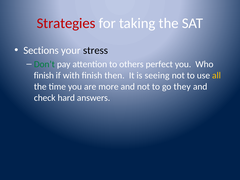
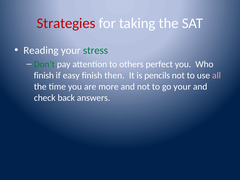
Sections: Sections -> Reading (41, 50)
stress colour: black -> green (95, 50)
with: with -> easy (71, 75)
seeing: seeing -> pencils (157, 75)
all colour: yellow -> pink (217, 75)
go they: they -> your (182, 87)
hard: hard -> back (66, 98)
